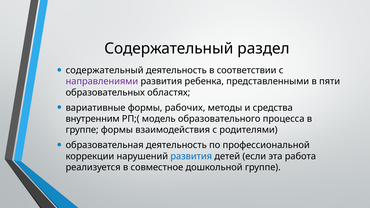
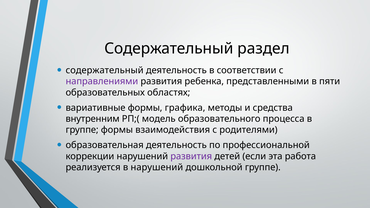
рабочих: рабочих -> графика (185, 108)
развития colour: blue -> purple (191, 156)
в совместное: совместное -> нарушений (157, 167)
